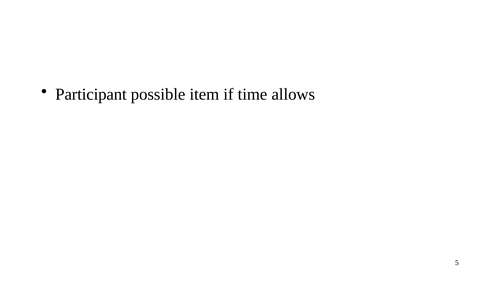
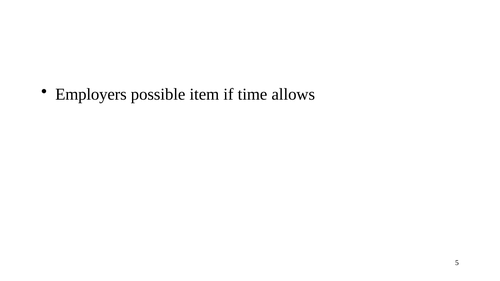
Participant: Participant -> Employers (91, 94)
